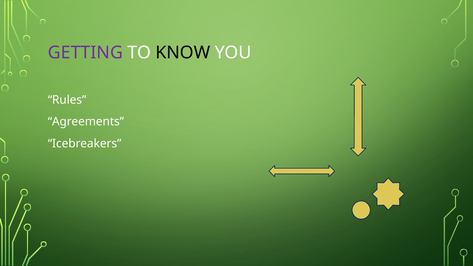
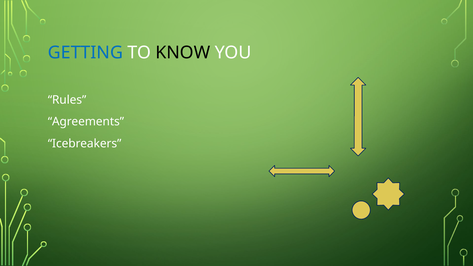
GETTING colour: purple -> blue (85, 53)
